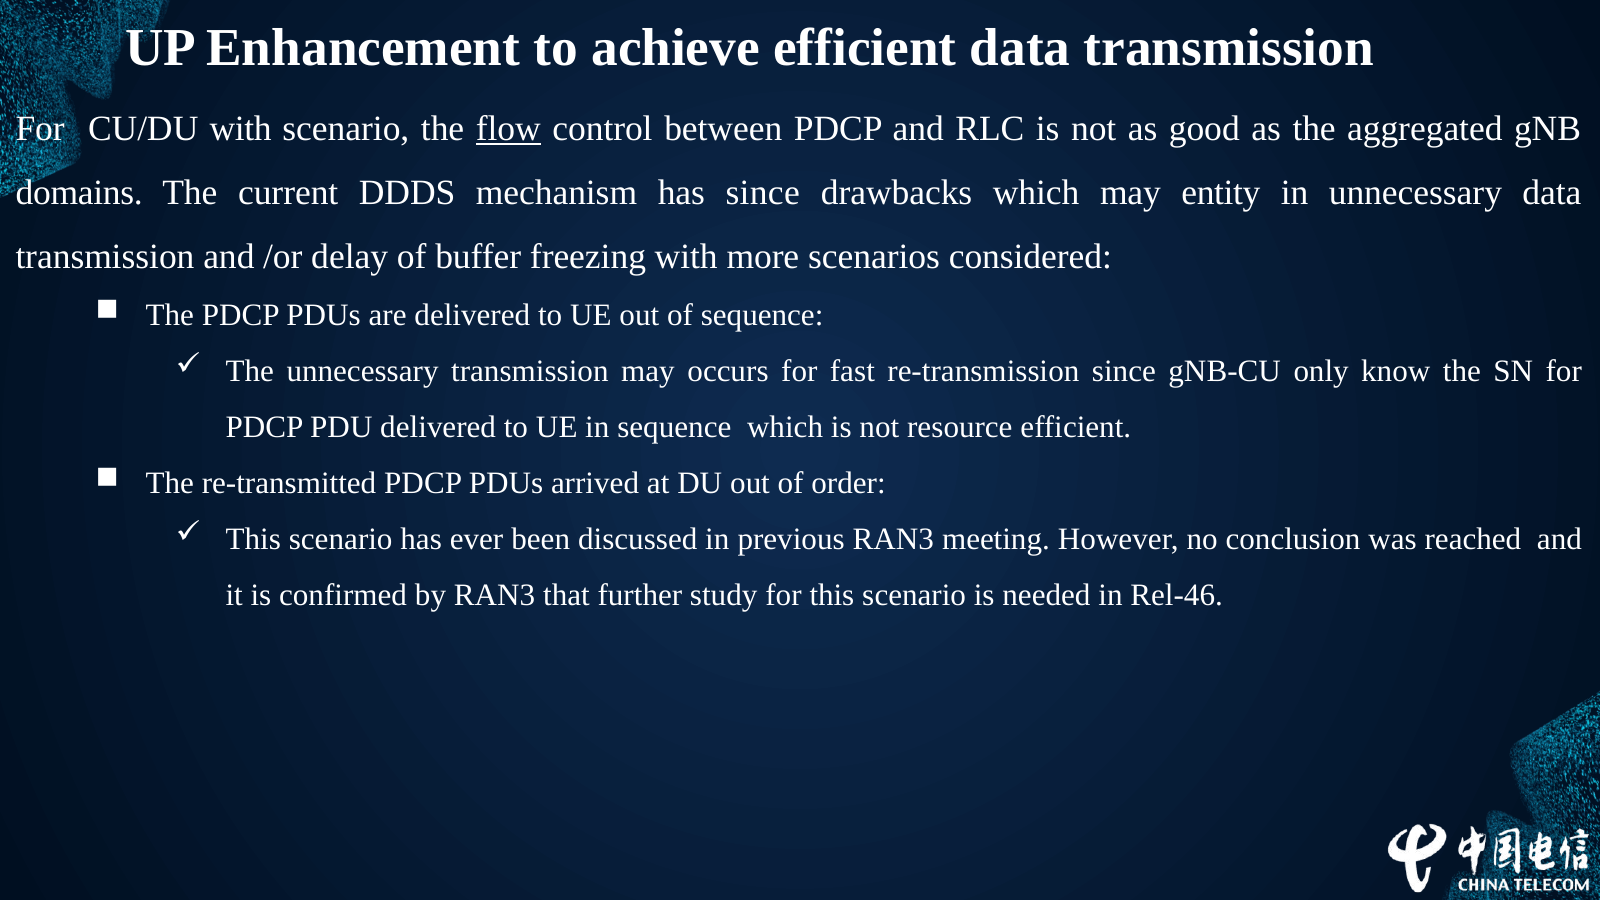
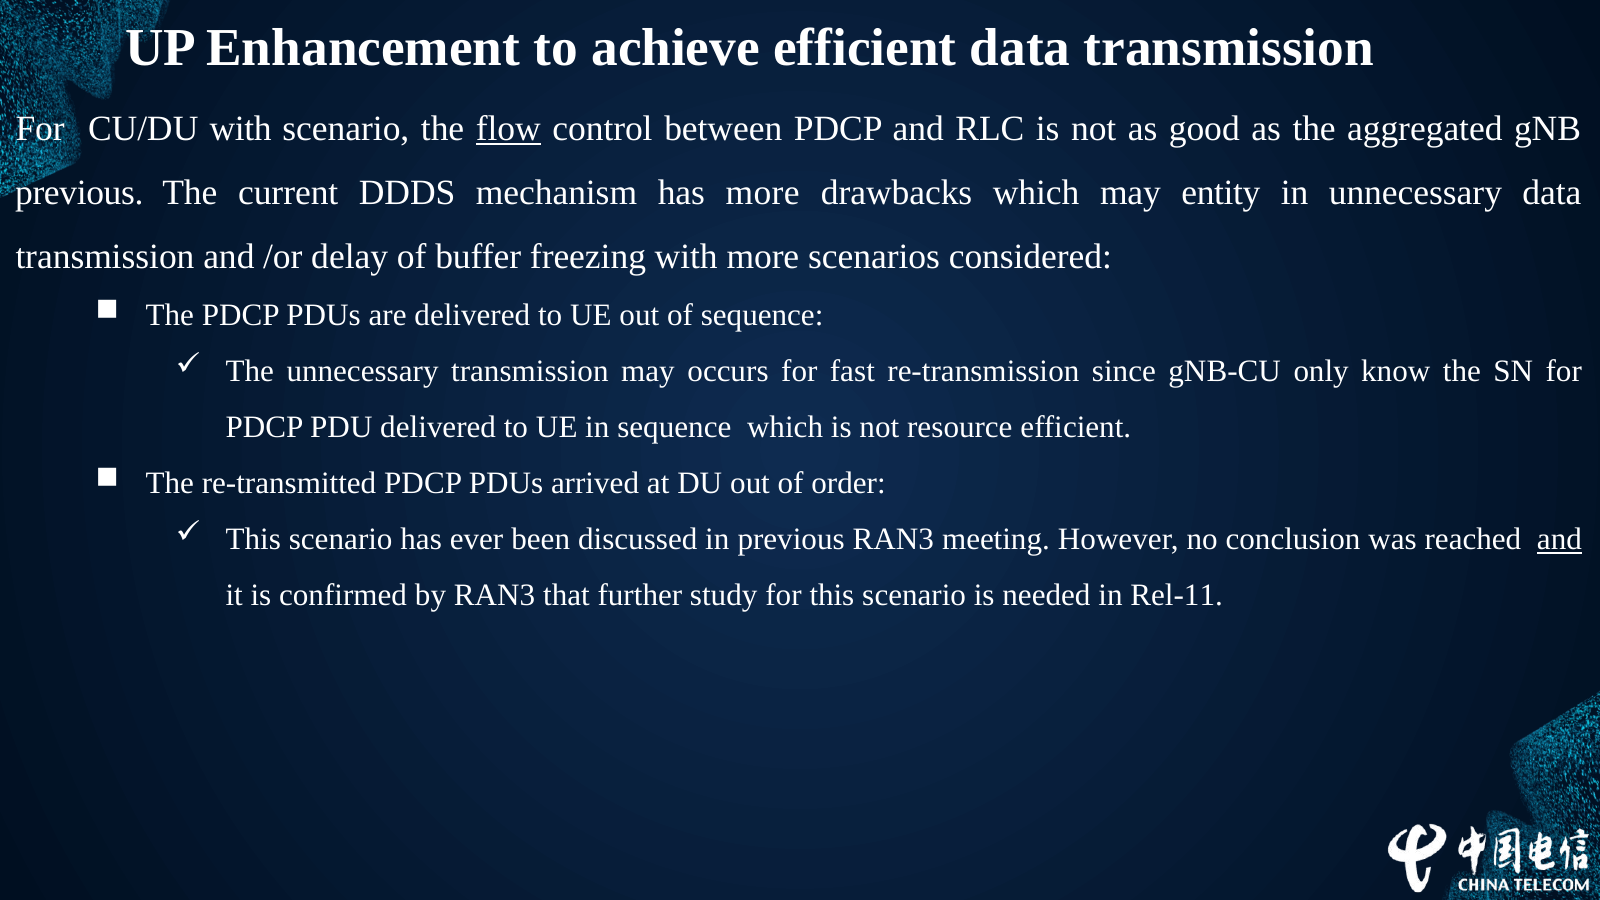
domains: domains -> previous (79, 193)
has since: since -> more (763, 193)
and underline: none -> present (1559, 539)
Rel-46: Rel-46 -> Rel-11 (1177, 595)
